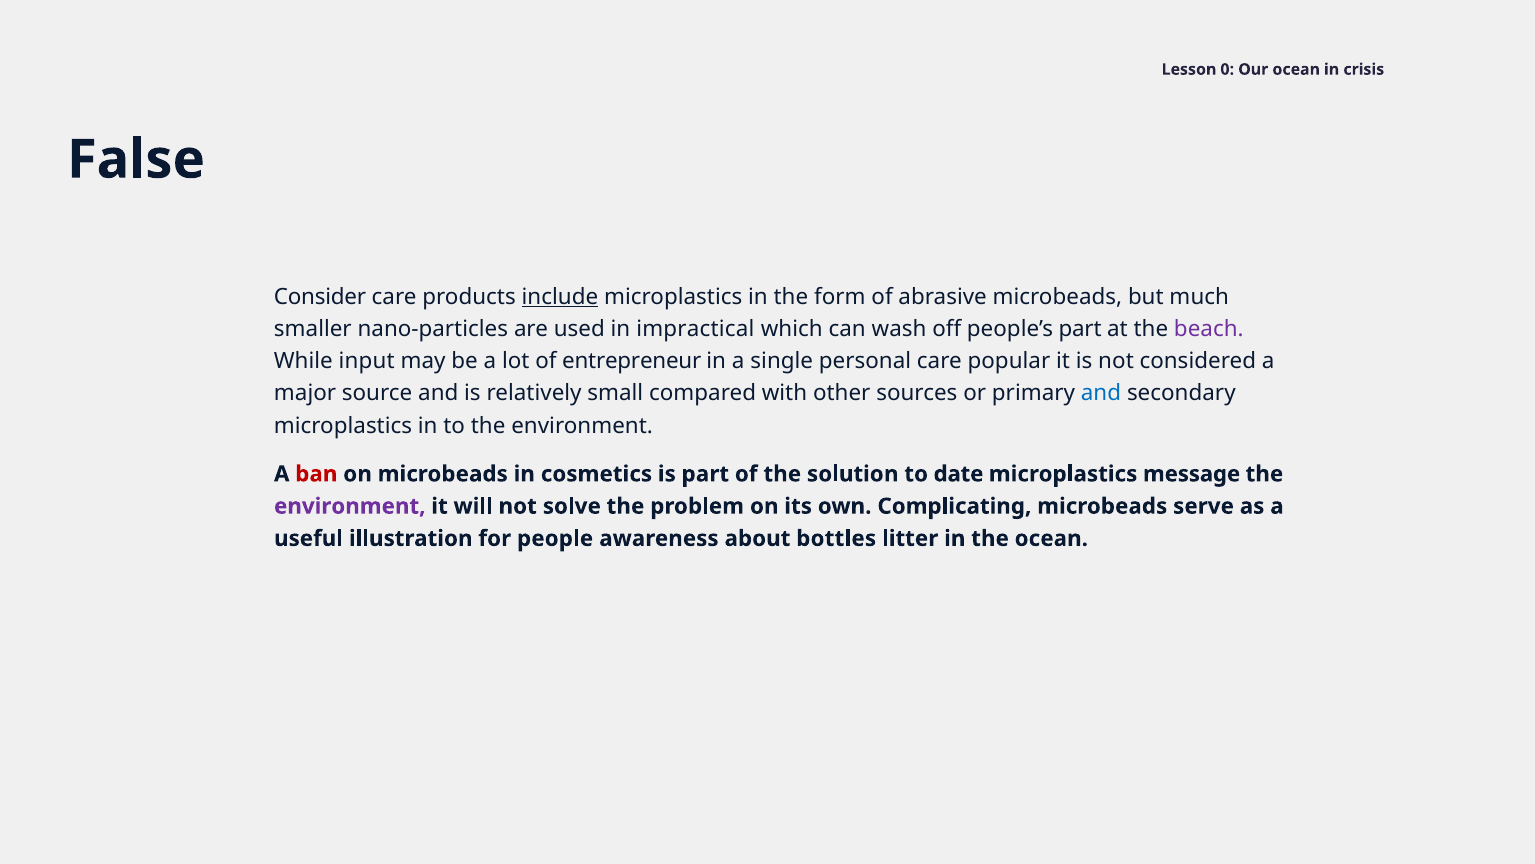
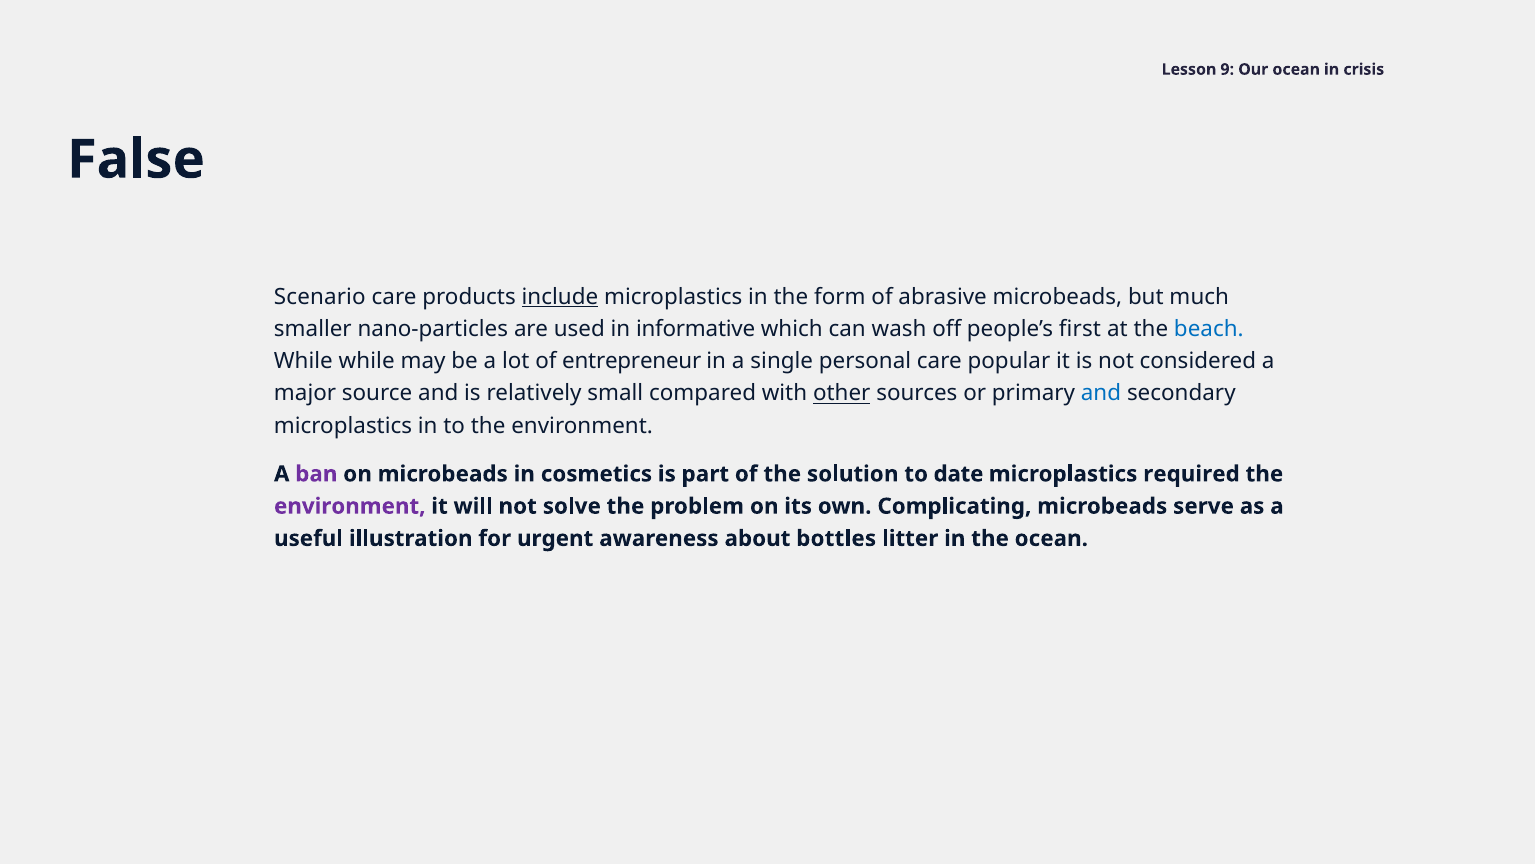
0: 0 -> 9 (1227, 69)
Consider: Consider -> Scenario (320, 297)
impractical: impractical -> informative (696, 329)
people’s part: part -> first (1080, 329)
beach colour: purple -> blue (1209, 329)
While input: input -> while (367, 361)
other underline: none -> present (842, 393)
ban colour: red -> purple (316, 474)
message: message -> required (1191, 474)
people: people -> urgent (555, 538)
